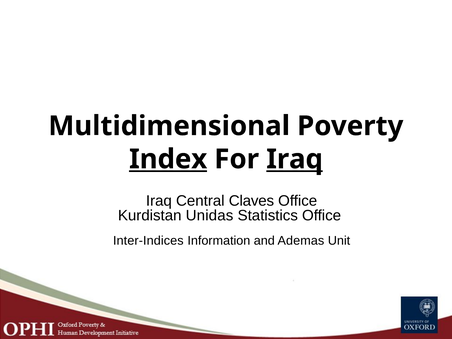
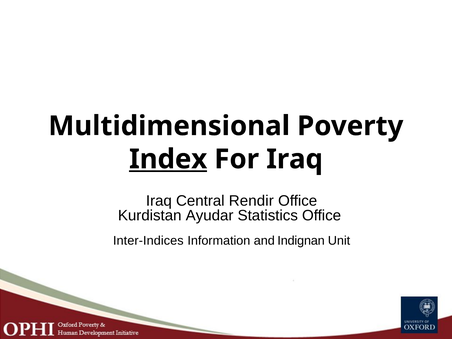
Iraq underline: present -> none (295, 159)
Claves: Claves -> Rendir (251, 201)
Unidas: Unidas -> Ayudar (210, 215)
Ademas: Ademas -> Indignan (301, 241)
